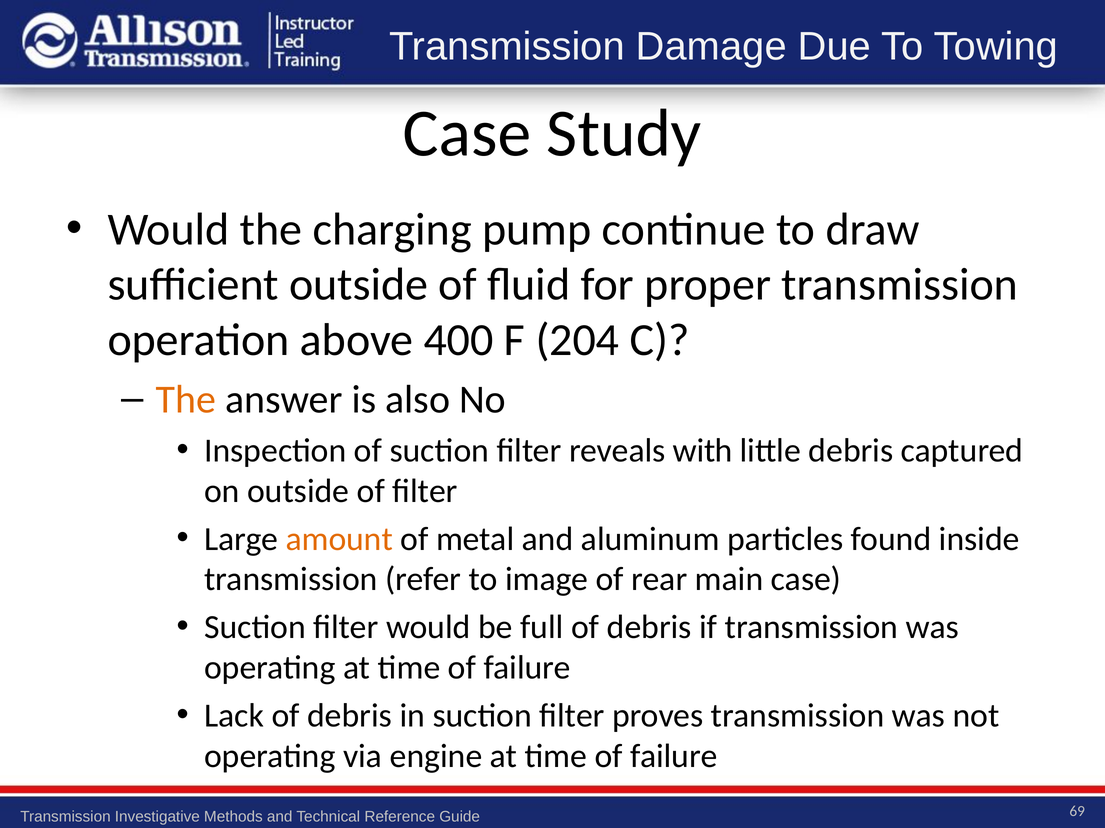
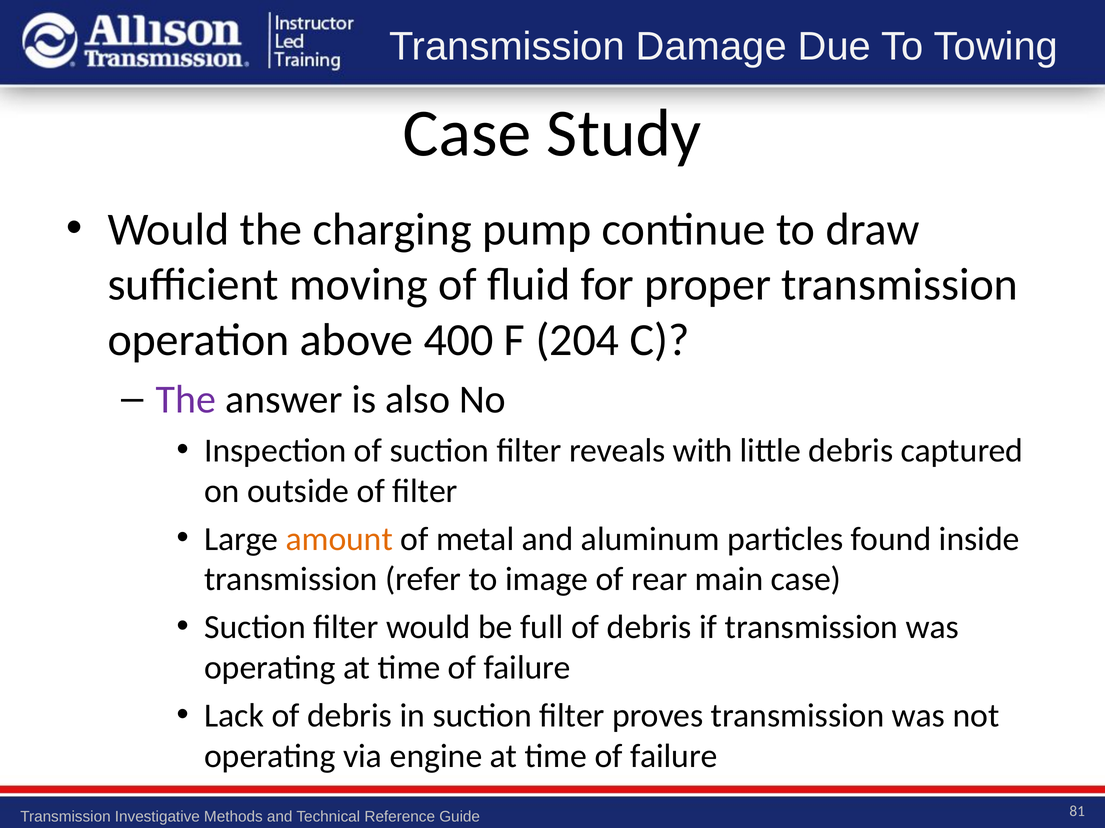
sufficient outside: outside -> moving (358, 285)
The colour: orange -> purple (186, 400)
69: 69 -> 81 (1077, 812)
